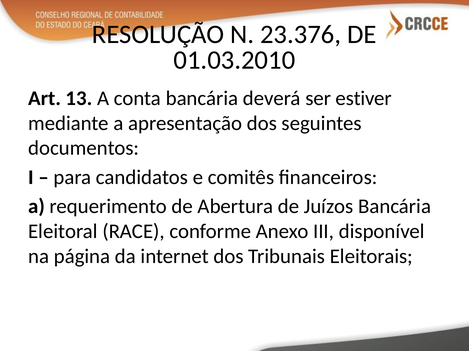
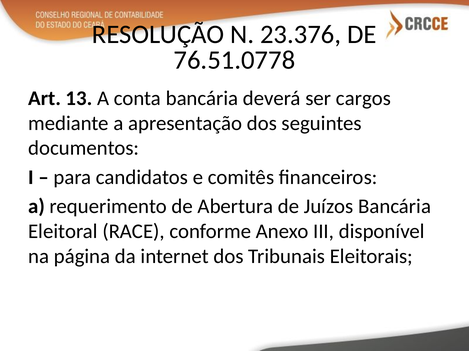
01.03.2010: 01.03.2010 -> 76.51.0778 (234, 60)
estiver: estiver -> cargos (364, 98)
